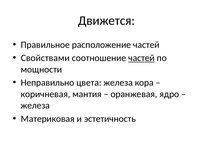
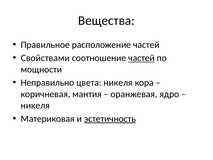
Движется: Движется -> Вещества (106, 21)
цвета железа: железа -> никеля (118, 83)
железа: железа -> никеля (35, 105)
эстетичность underline: none -> present (110, 119)
